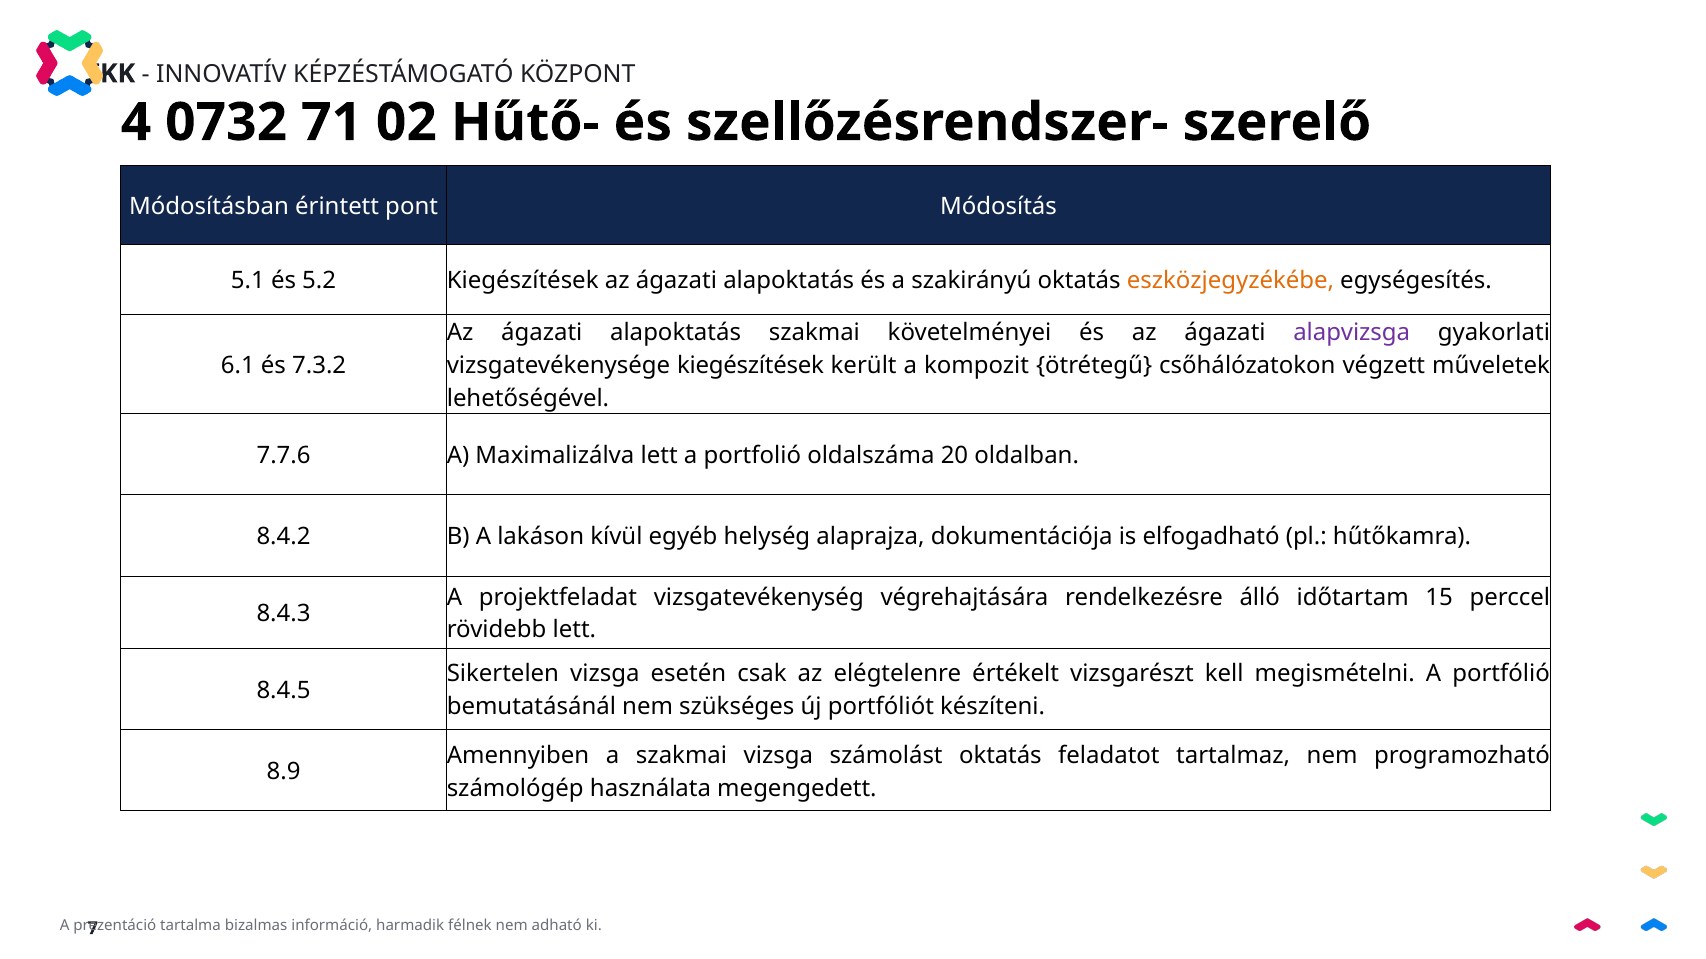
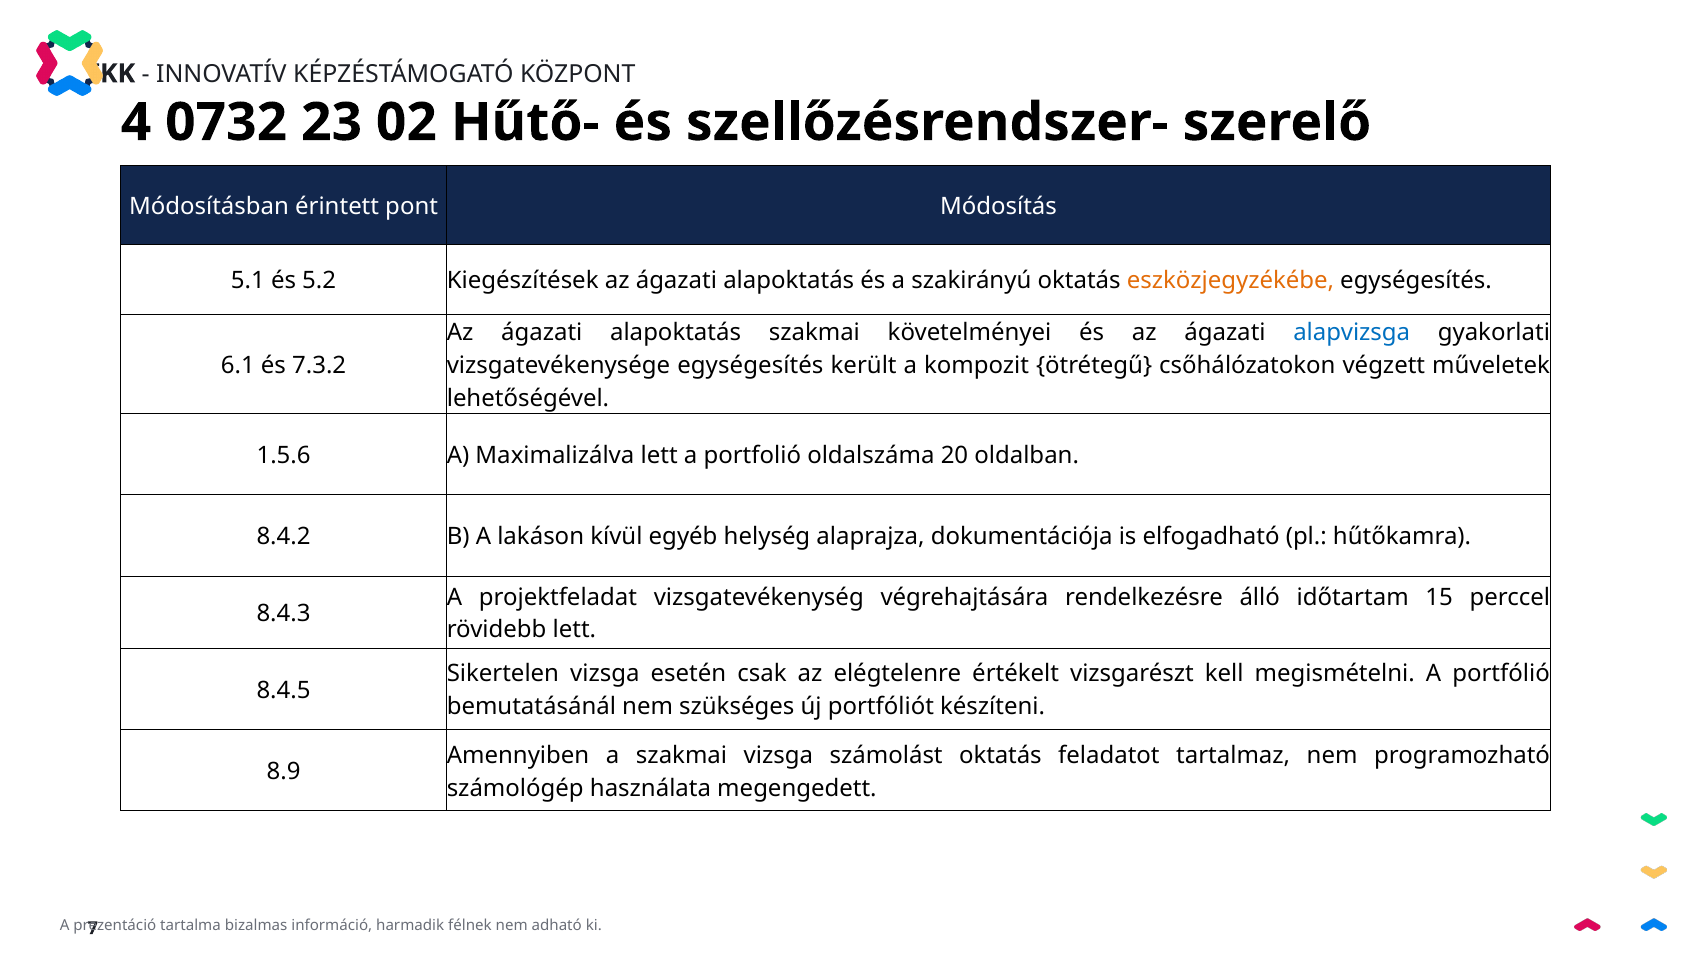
71: 71 -> 23 (332, 123)
alapvizsga colour: purple -> blue (1352, 333)
vizsgatevékenysége kiegészítések: kiegészítések -> egységesítés (750, 366)
7.7.6: 7.7.6 -> 1.5.6 (284, 456)
